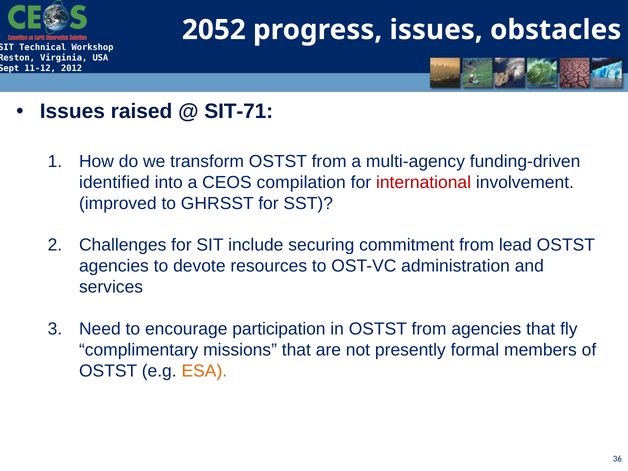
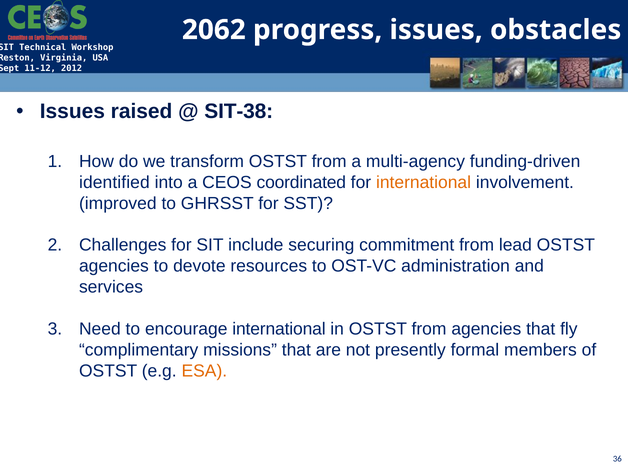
2052: 2052 -> 2062 (214, 30)
SIT-71: SIT-71 -> SIT-38 (239, 112)
compilation: compilation -> coordinated (301, 182)
international colour: red -> orange (424, 182)
encourage participation: participation -> international (279, 329)
